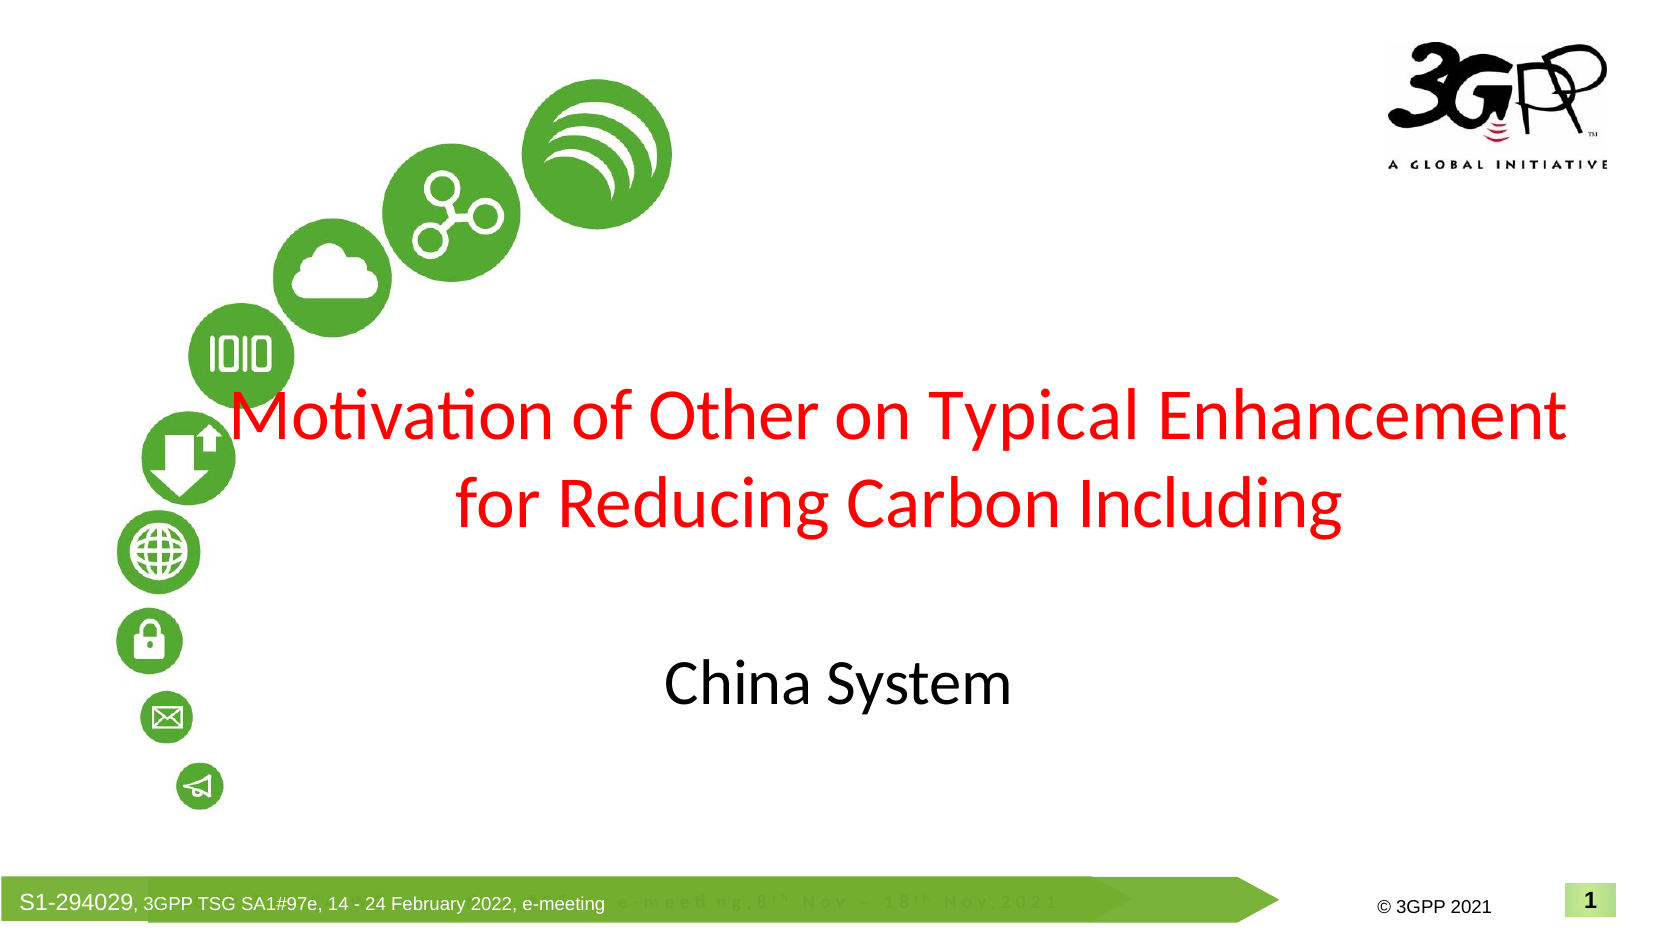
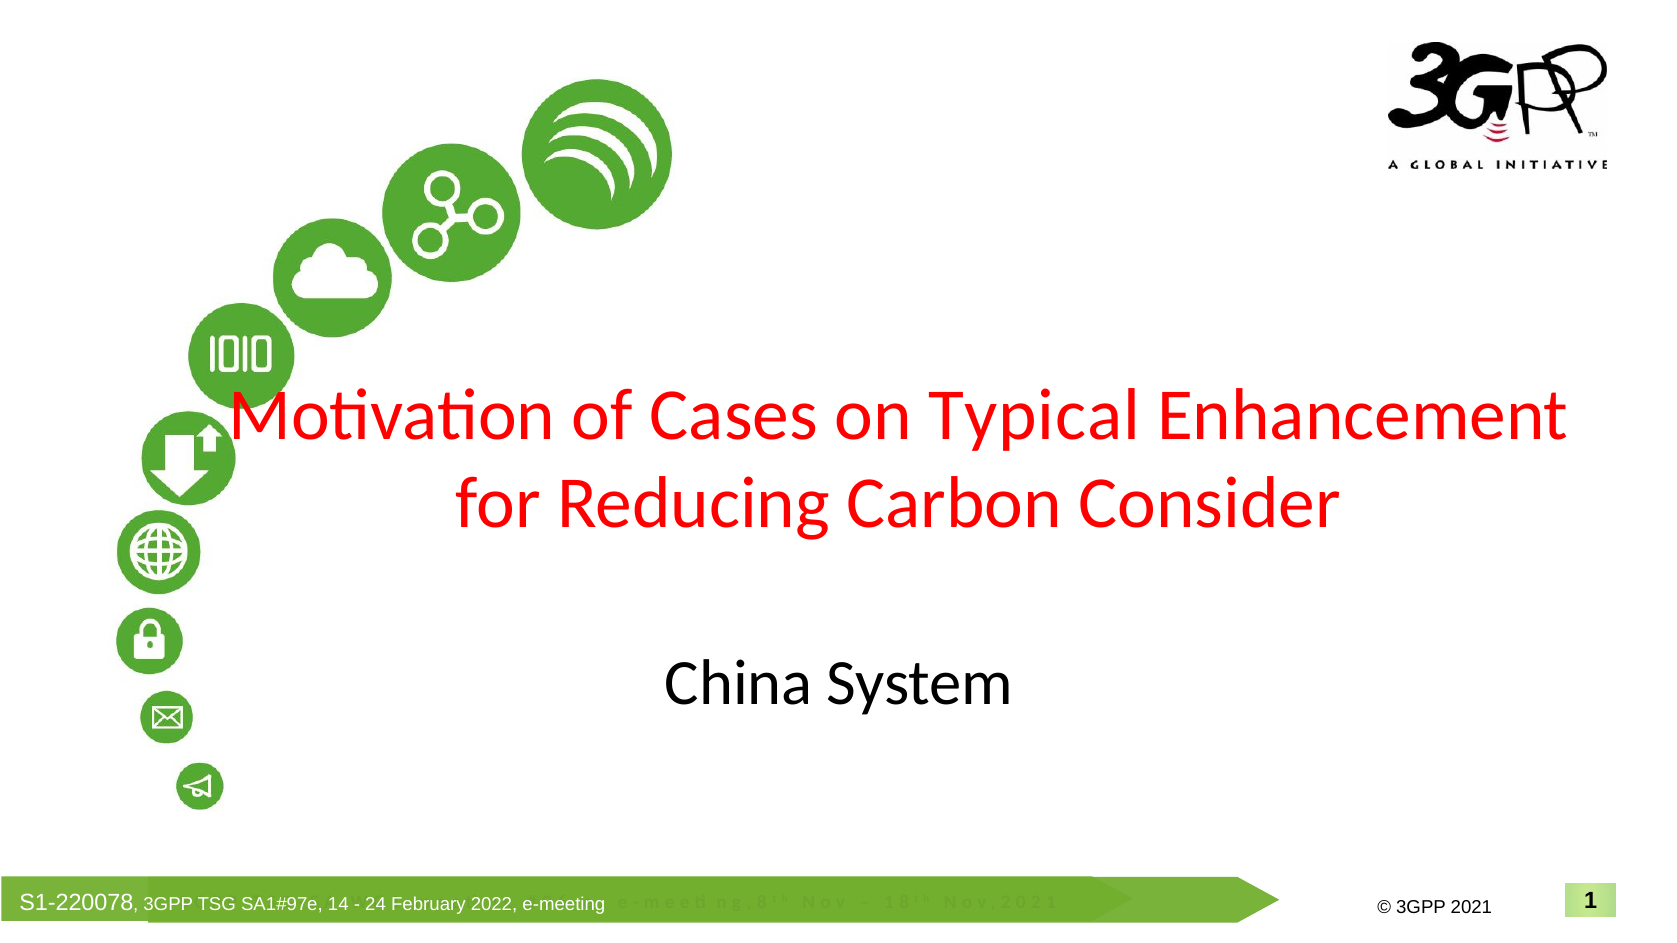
Other: Other -> Cases (734, 415)
Including: Including -> Consider (1210, 503)
S1-294029: S1-294029 -> S1-220078 (76, 903)
